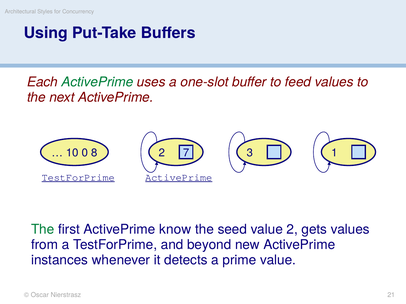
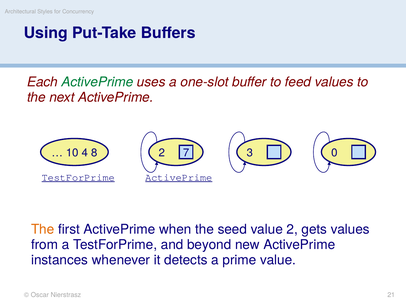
0: 0 -> 4 (85, 153)
1: 1 -> 0 (334, 153)
The colour: green -> orange (43, 230)
know: know -> when (175, 230)
